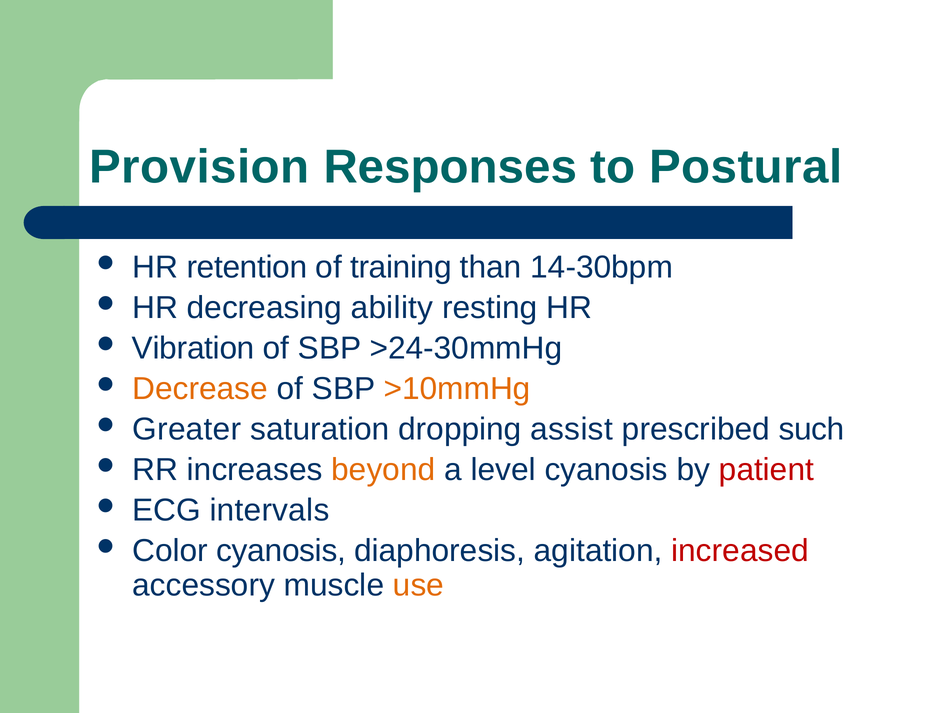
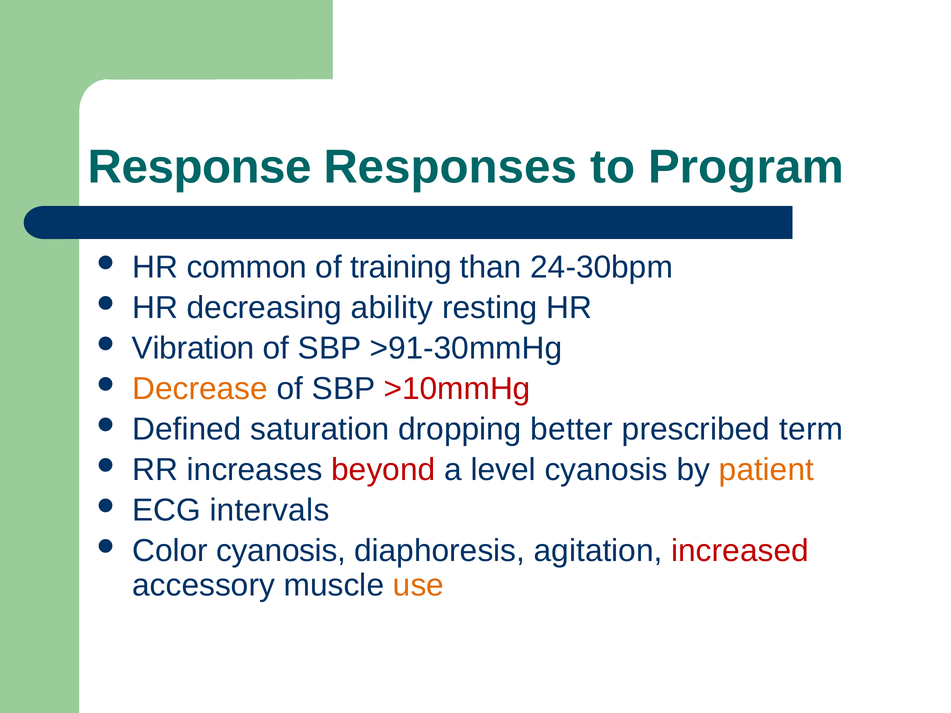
Provision: Provision -> Response (200, 167)
Postural: Postural -> Program (746, 167)
retention: retention -> common (247, 267)
14-30bpm: 14-30bpm -> 24-30bpm (602, 267)
>24-30mmHg: >24-30mmHg -> >91-30mmHg (466, 348)
>10mmHg colour: orange -> red (457, 389)
Greater: Greater -> Defined (187, 430)
assist: assist -> better (572, 430)
such: such -> term (811, 430)
beyond colour: orange -> red (383, 470)
patient colour: red -> orange (766, 470)
